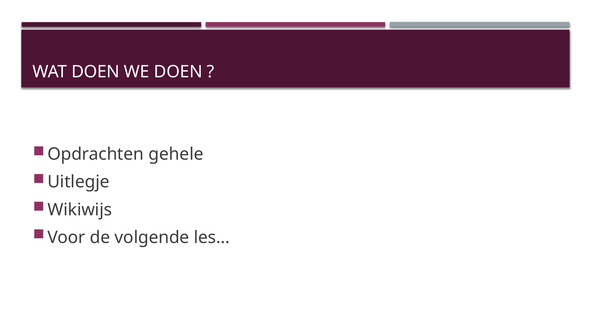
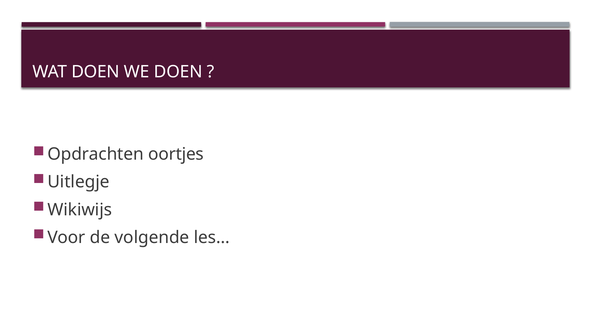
gehele: gehele -> oortjes (176, 154)
